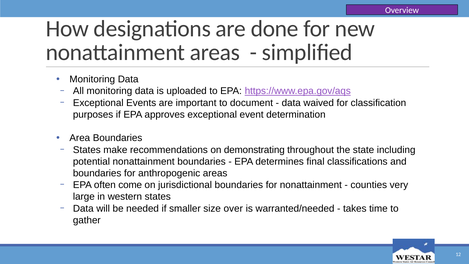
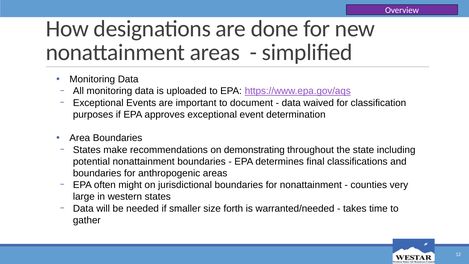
come: come -> might (130, 185)
over: over -> forth (233, 208)
